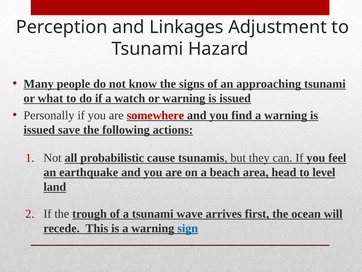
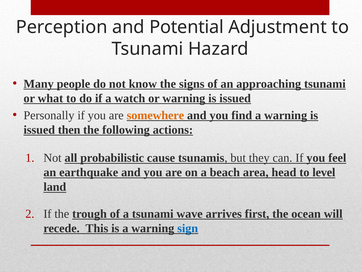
Linkages: Linkages -> Potential (187, 27)
somewhere colour: red -> orange (155, 115)
save: save -> then (69, 130)
